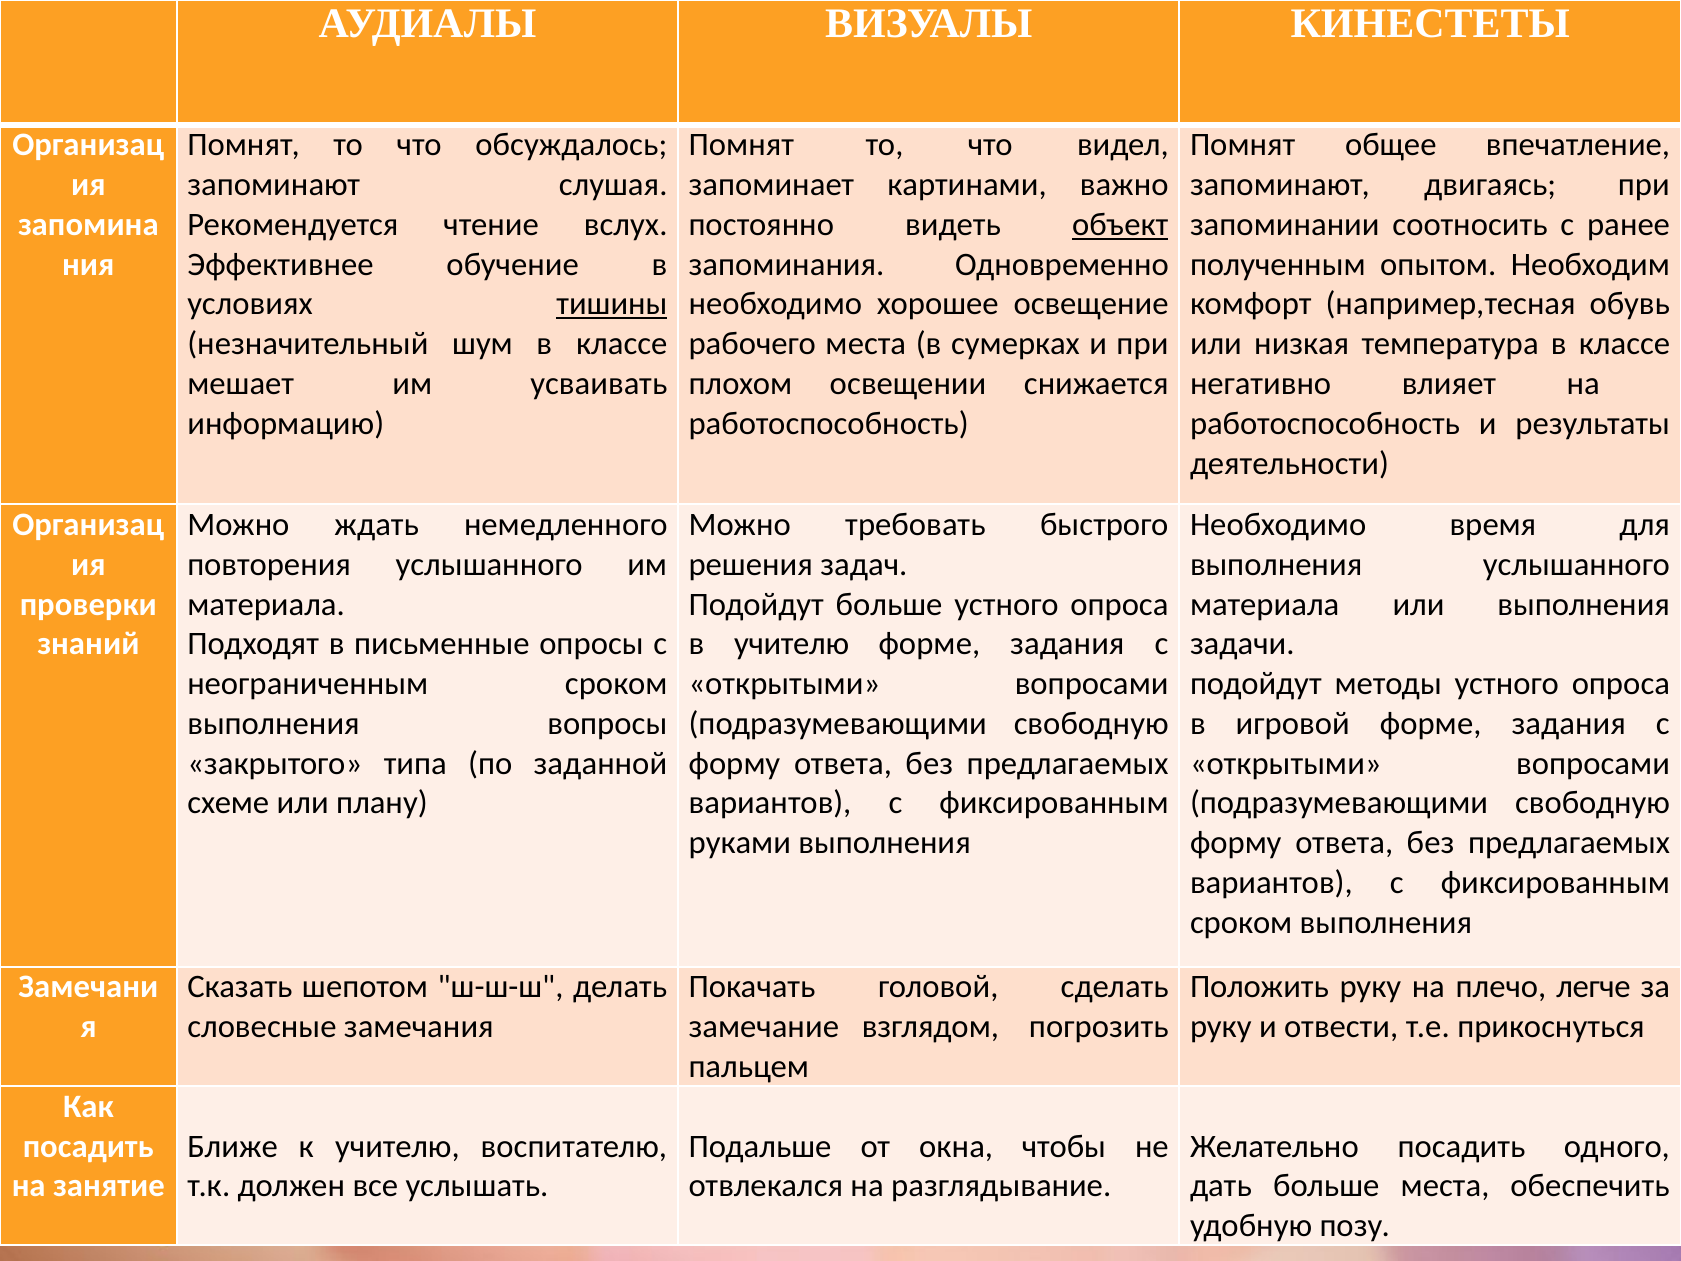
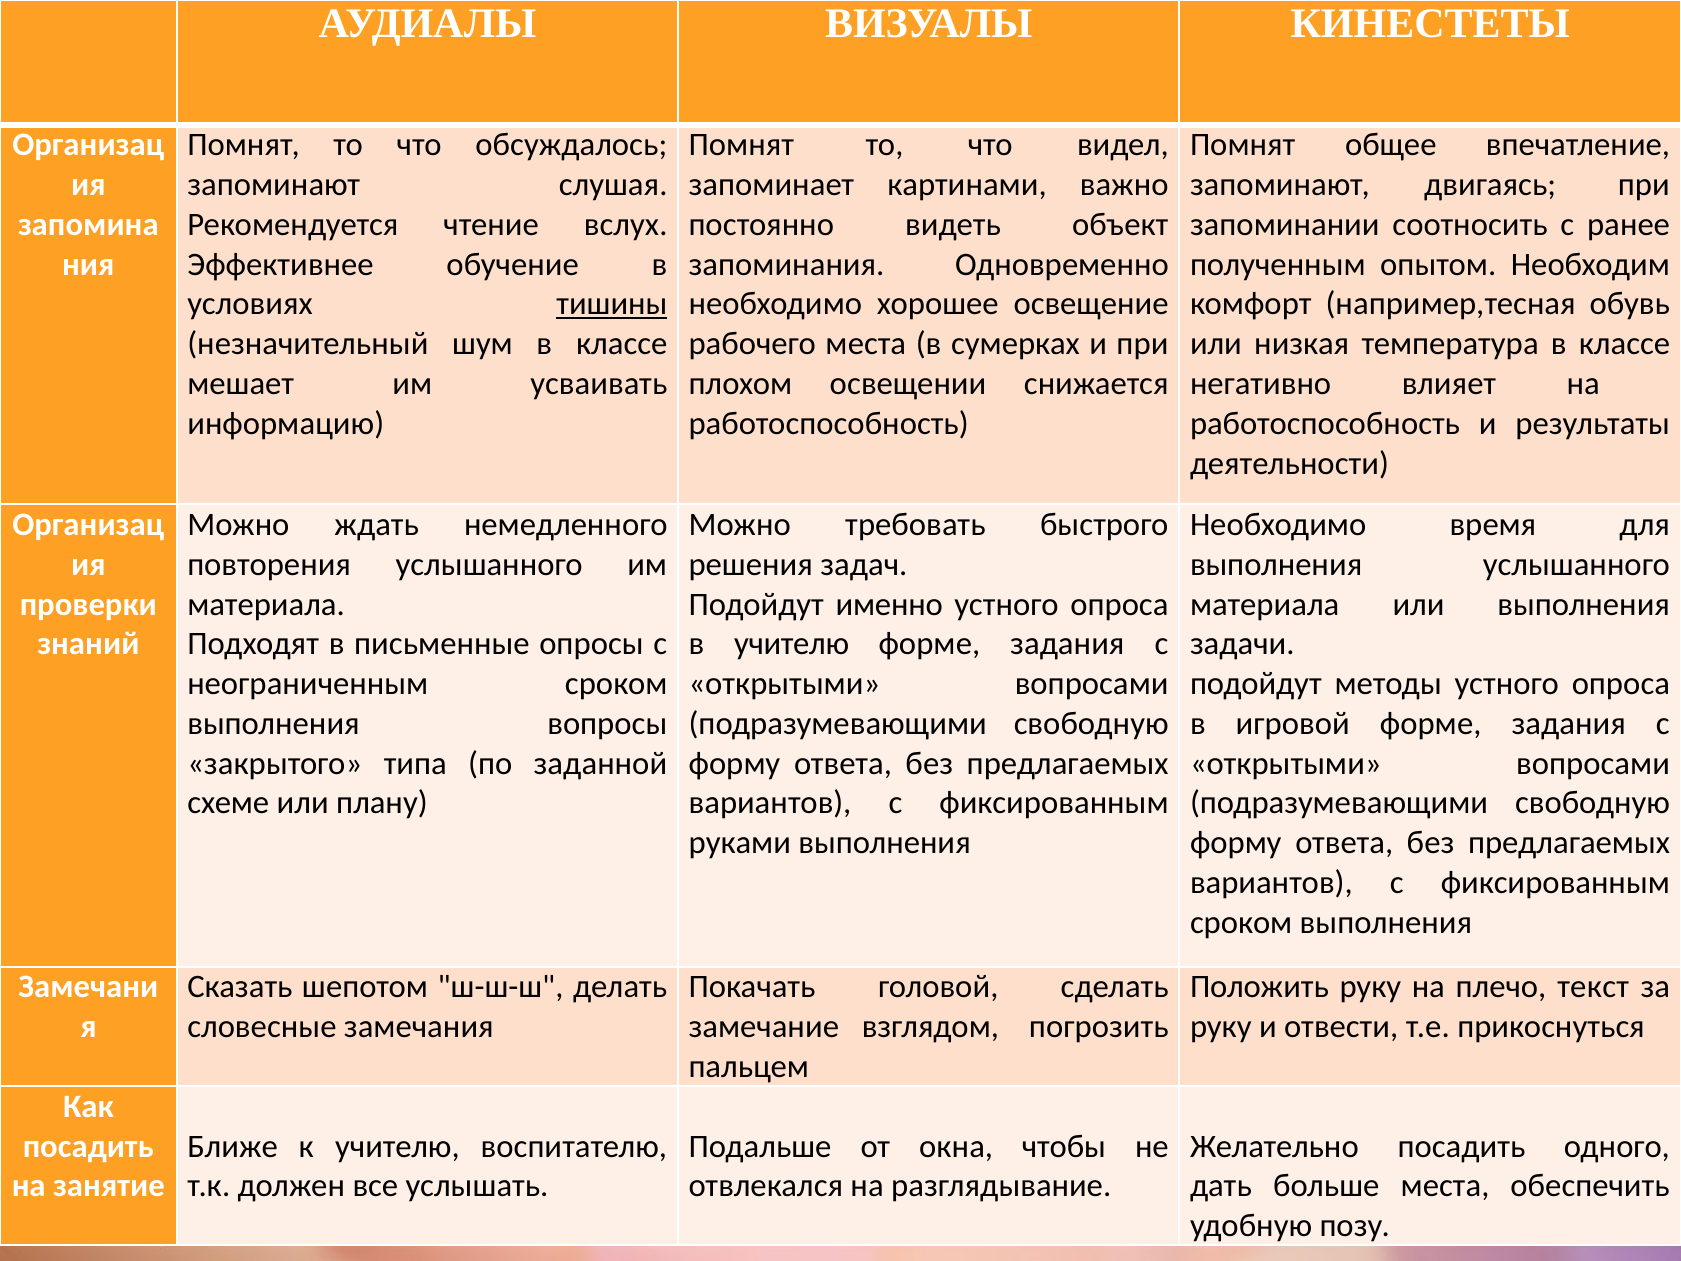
объект underline: present -> none (1120, 225)
Подойдут больше: больше -> именно (889, 604)
легче: легче -> текст (1593, 987)
